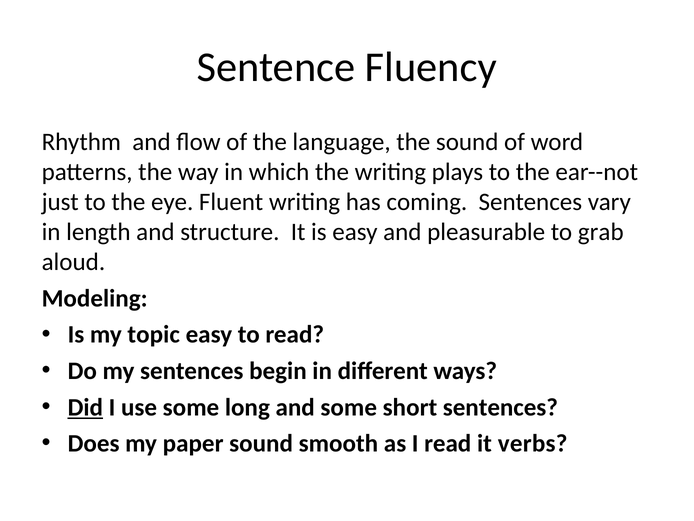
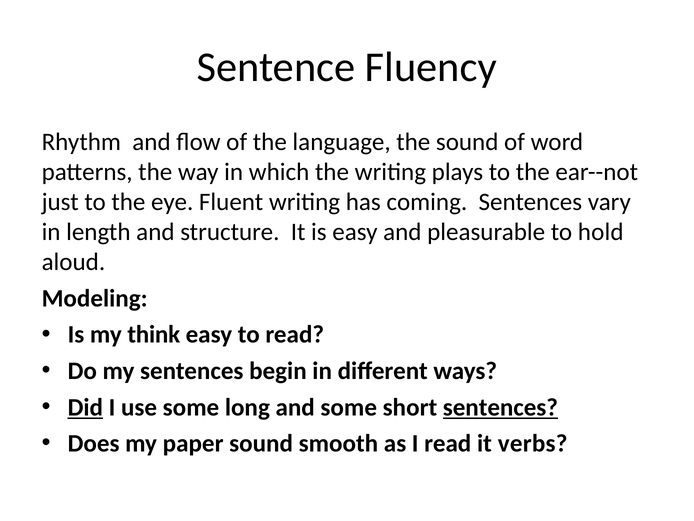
grab: grab -> hold (601, 232)
topic: topic -> think (154, 334)
sentences underline: none -> present (500, 407)
